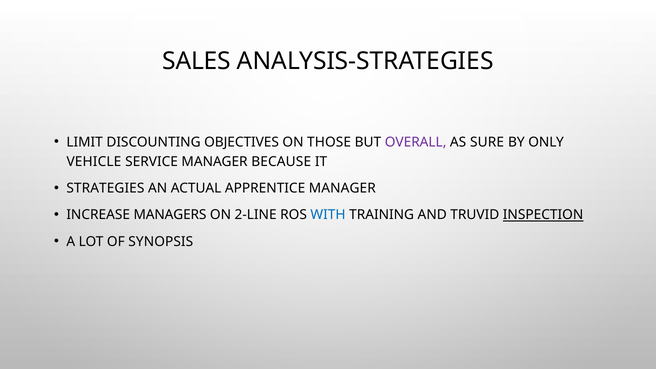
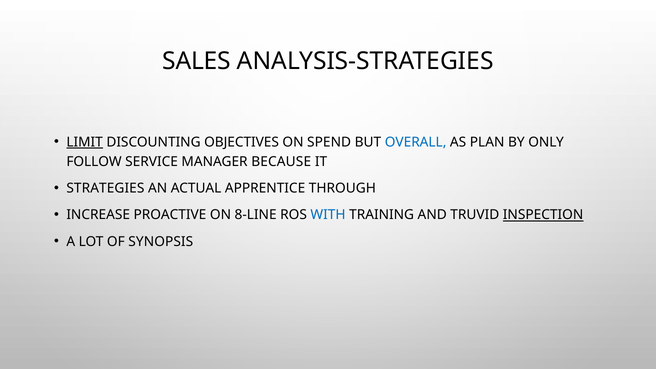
LIMIT underline: none -> present (85, 142)
THOSE: THOSE -> SPEND (329, 142)
OVERALL colour: purple -> blue (416, 142)
SURE: SURE -> PLAN (487, 142)
VEHICLE: VEHICLE -> FOLLOW (94, 162)
APPRENTICE MANAGER: MANAGER -> THROUGH (342, 188)
MANAGERS: MANAGERS -> PROACTIVE (170, 215)
2-LINE: 2-LINE -> 8-LINE (256, 215)
